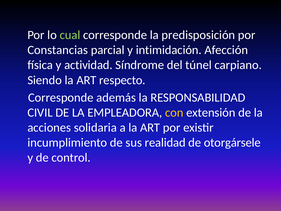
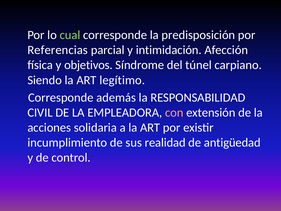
Constancias: Constancias -> Referencias (58, 50)
actividad: actividad -> objetivos (88, 65)
respecto: respecto -> legítimo (122, 80)
con colour: yellow -> pink (174, 112)
otorgársele: otorgársele -> antigüedad (232, 142)
